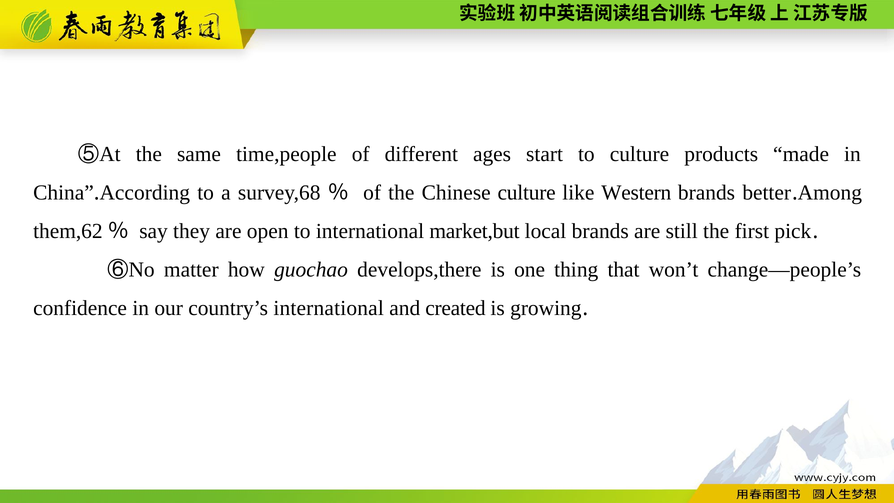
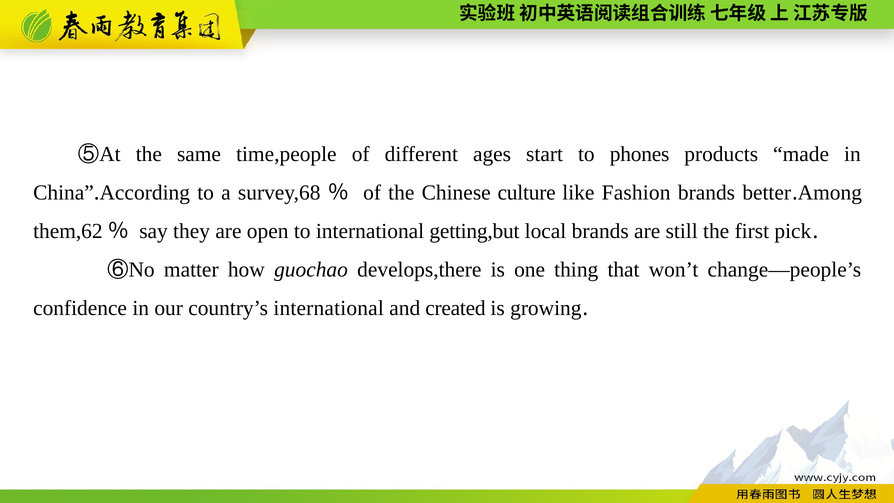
to culture: culture -> phones (640, 154)
Western: Western -> Fashion (636, 193)
market,but: market,but -> getting,but (474, 231)
